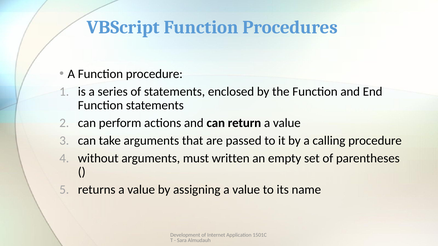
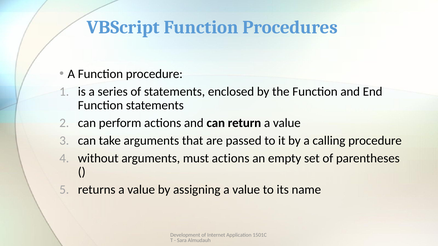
must written: written -> actions (231, 158)
